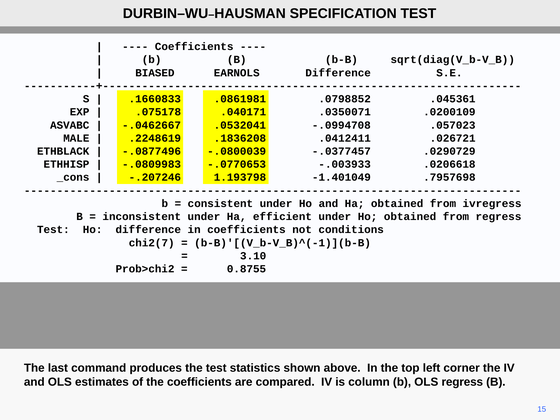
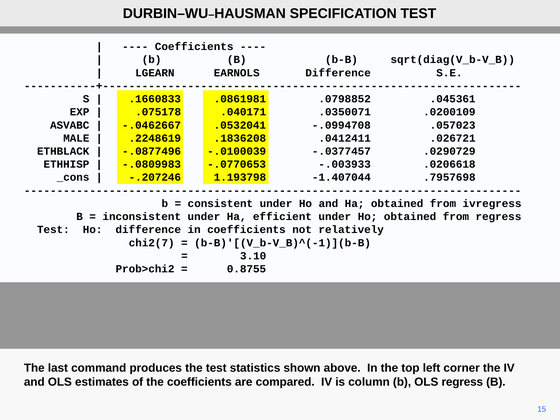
BIASED: BIASED -> LGEARN (155, 73)
-.0800039: -.0800039 -> -.0100039 (237, 151)
-1.401049: -1.401049 -> -1.407044 (341, 177)
conditions: conditions -> relatively (351, 230)
